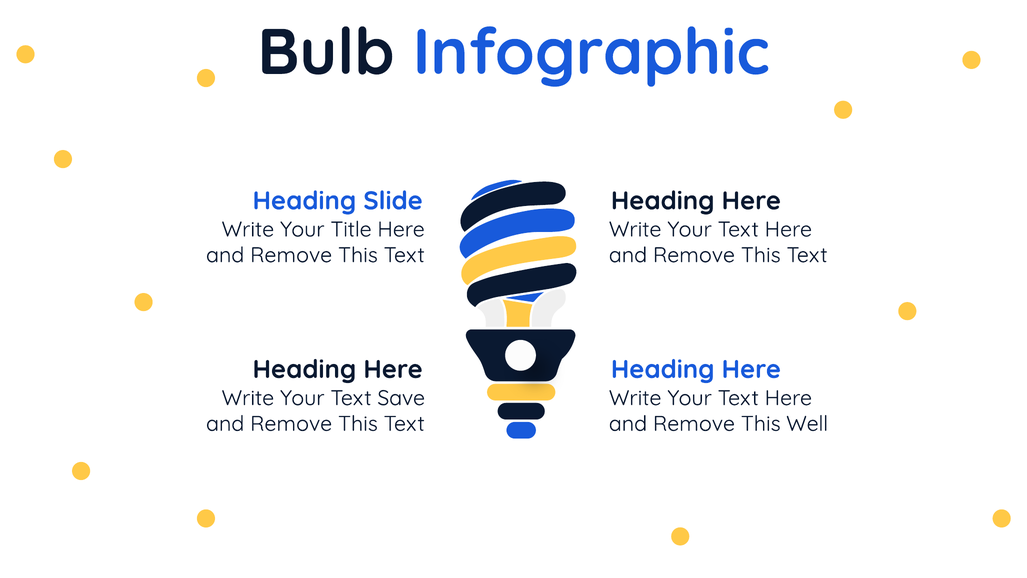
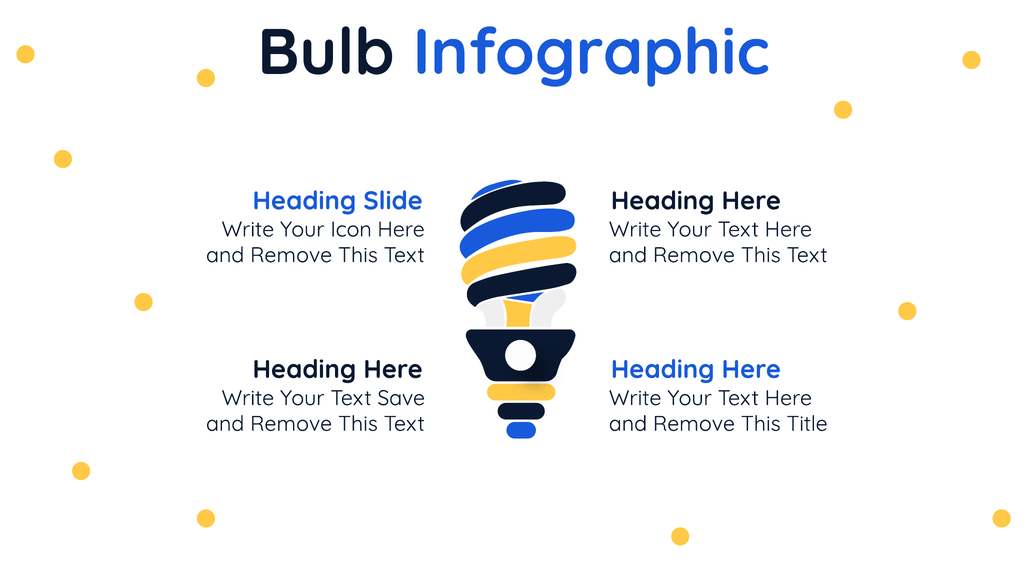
Title: Title -> Icon (351, 229)
Well: Well -> Title (807, 424)
